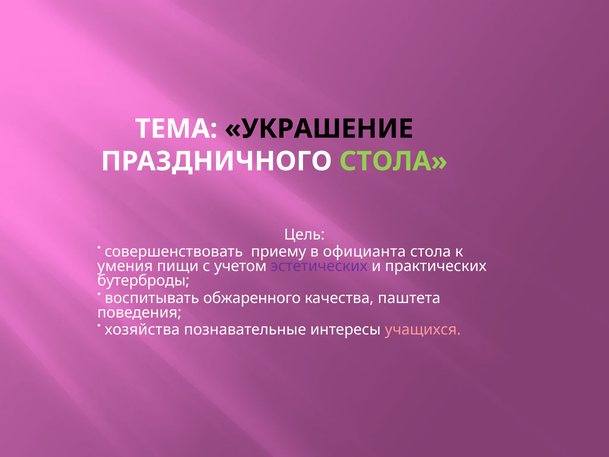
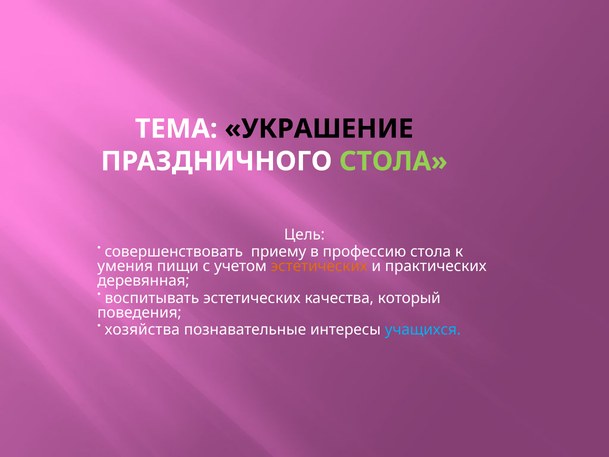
официанта: официанта -> профессию (365, 252)
эстетических colour: purple -> orange (319, 266)
бутерброды: бутерброды -> деревянная (143, 281)
воспитывать обжаренного: обжаренного -> эстетических (252, 298)
паштета: паштета -> который (409, 298)
учащихся colour: pink -> light blue (423, 330)
